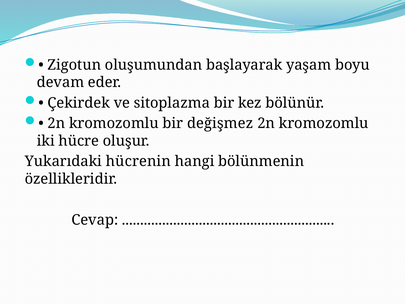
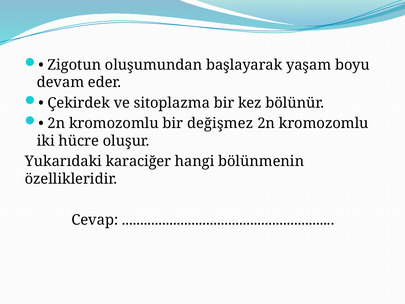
hücrenin: hücrenin -> karaciğer (138, 161)
